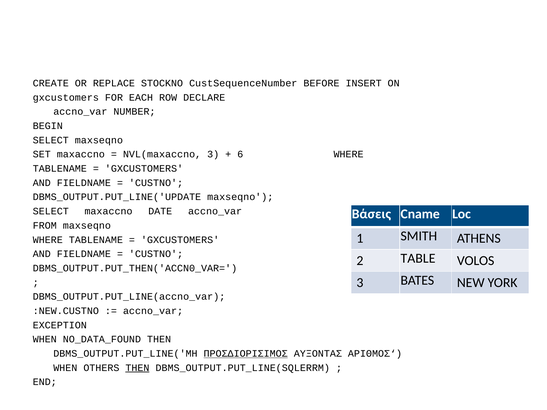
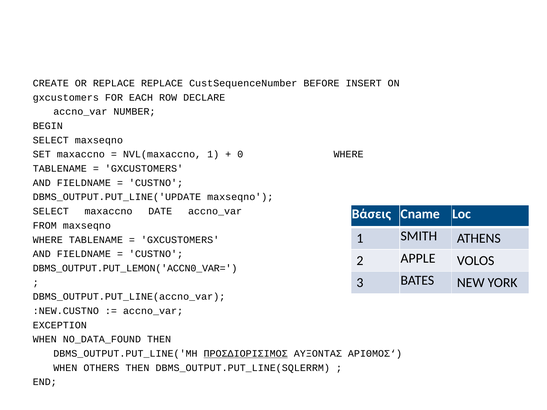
REPLACE STOCKNO: STOCKNO -> REPLACE (162, 83)
NVL(maxaccno 3: 3 -> 1 (213, 154)
6: 6 -> 0 (240, 154)
TABLE: TABLE -> APPLE (418, 258)
DBMS_OUTPUT.PUT_THEN('ACCN0_VAR=: DBMS_OUTPUT.PUT_THEN('ACCN0_VAR= -> DBMS_OUTPUT.PUT_LEMON('ACCN0_VAR= (135, 268)
THEN underline: present -> none (137, 368)
